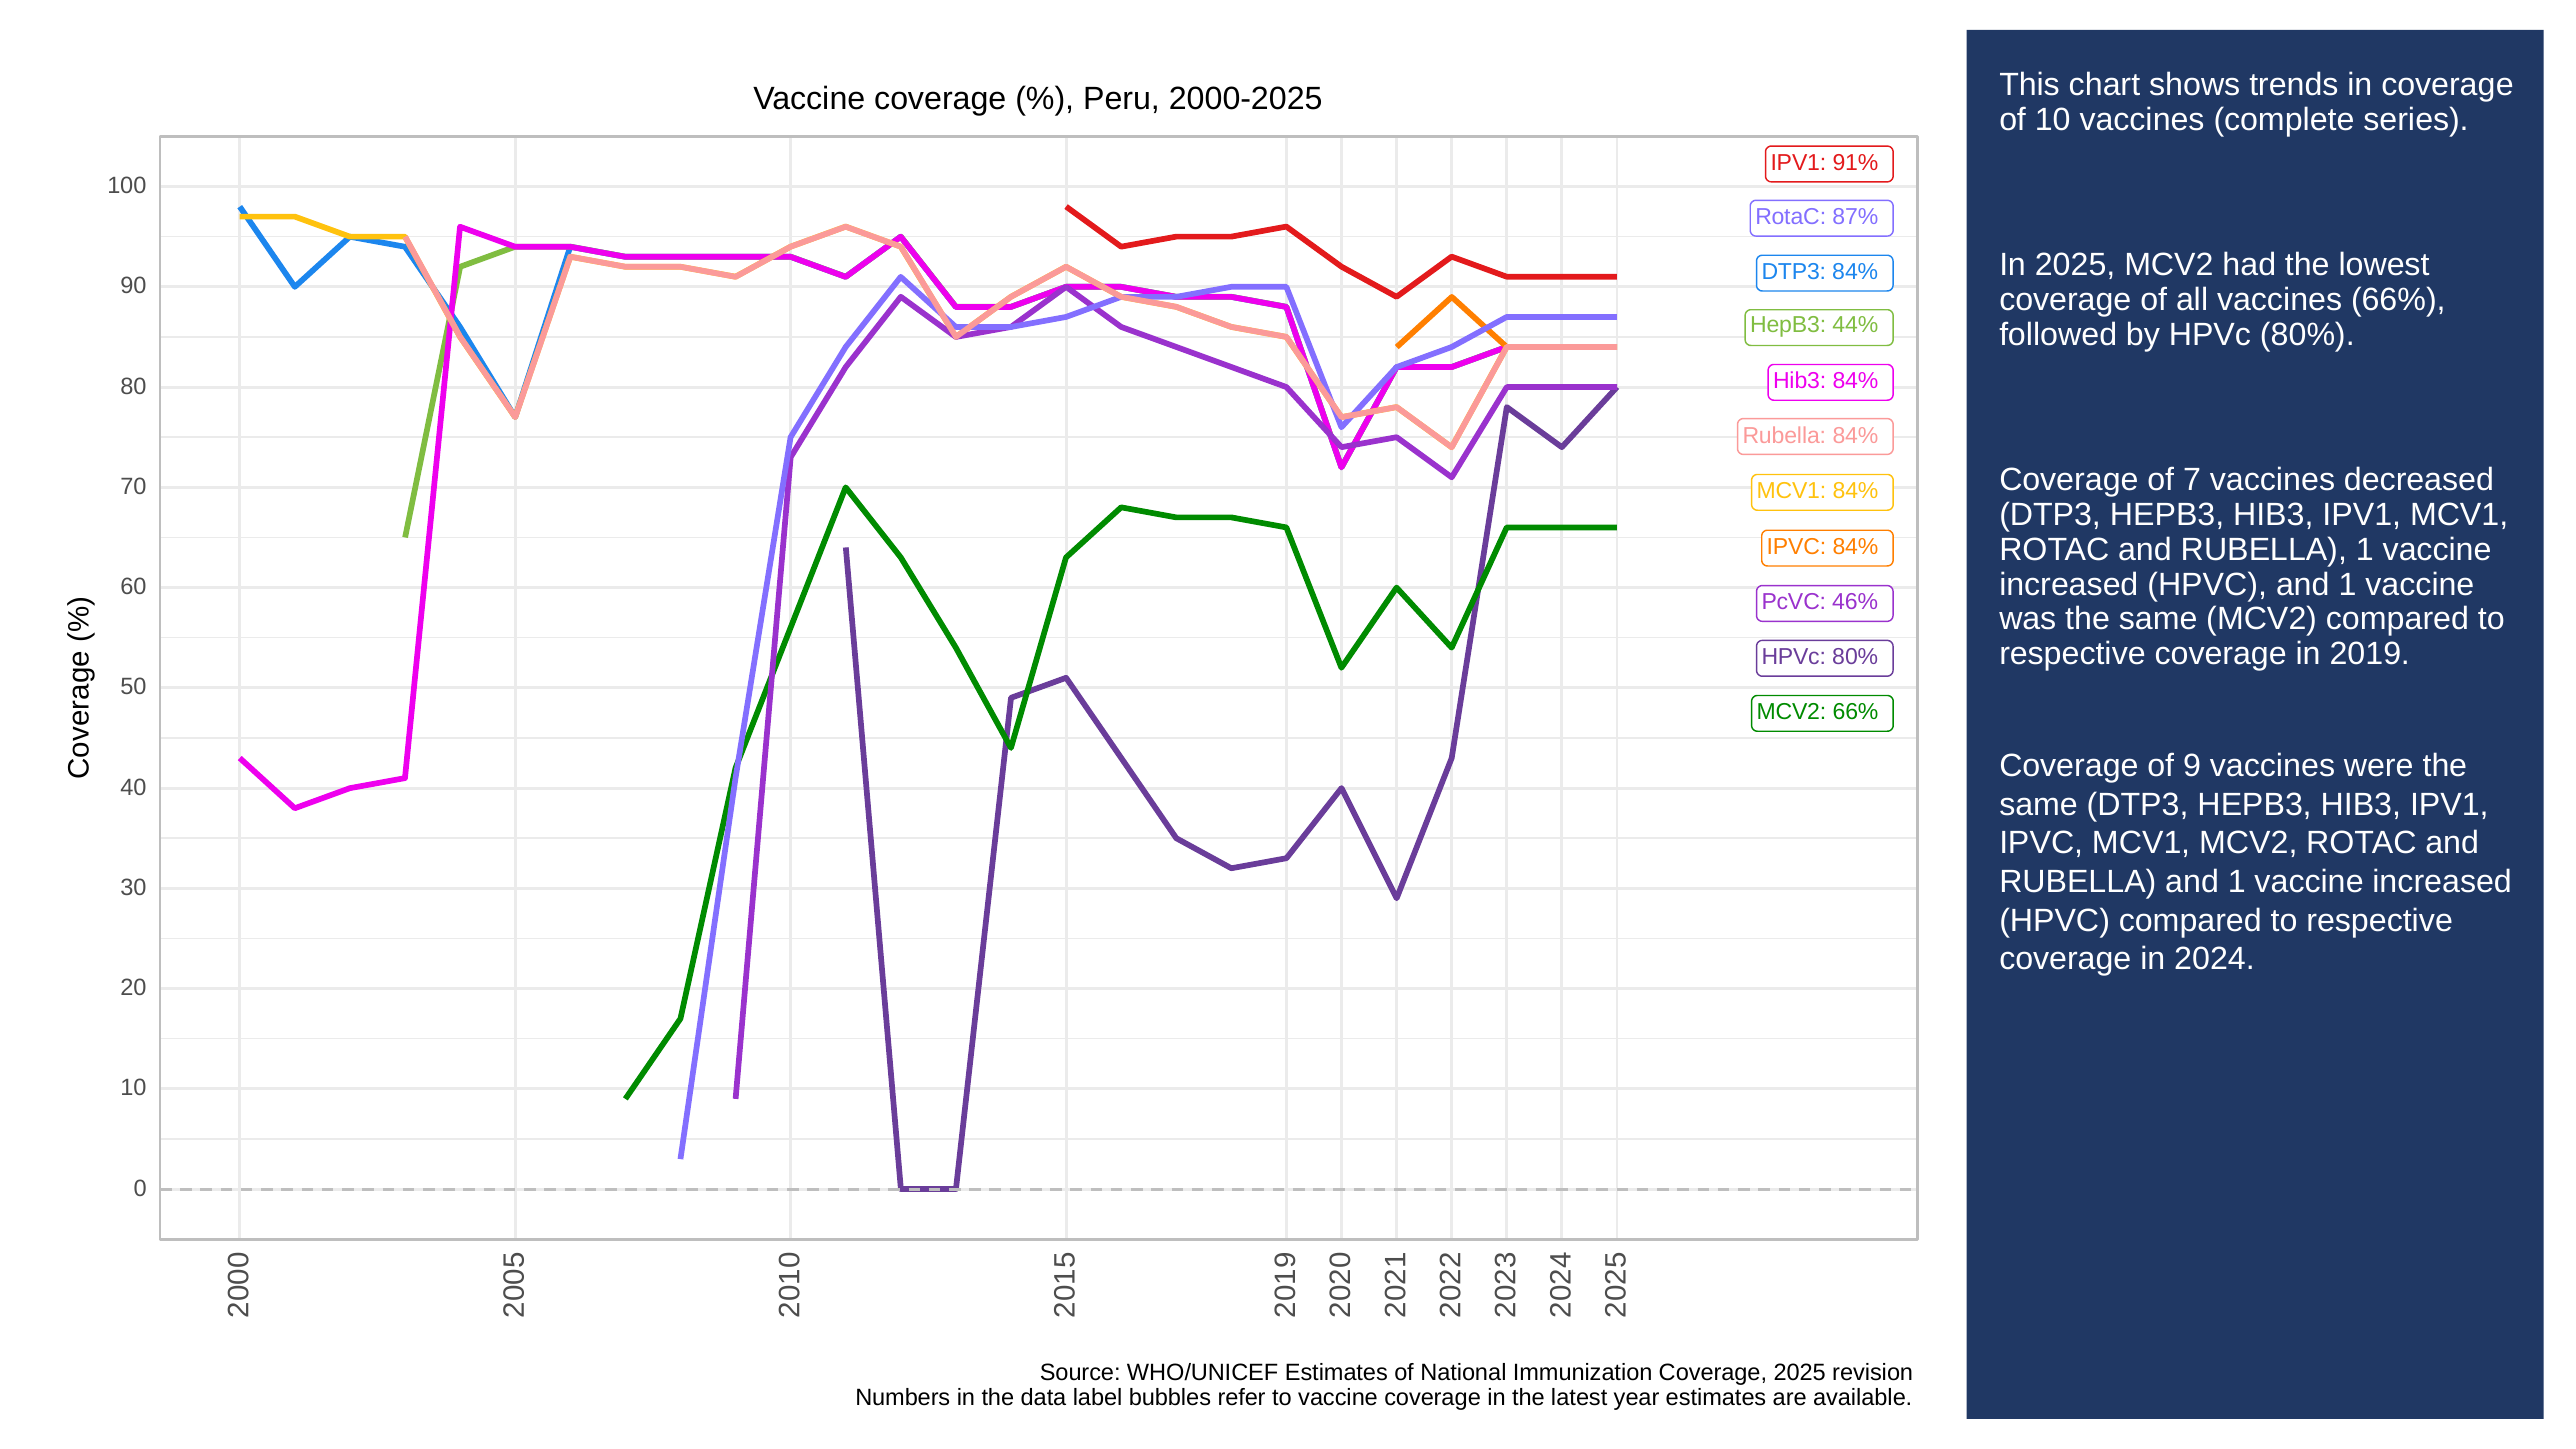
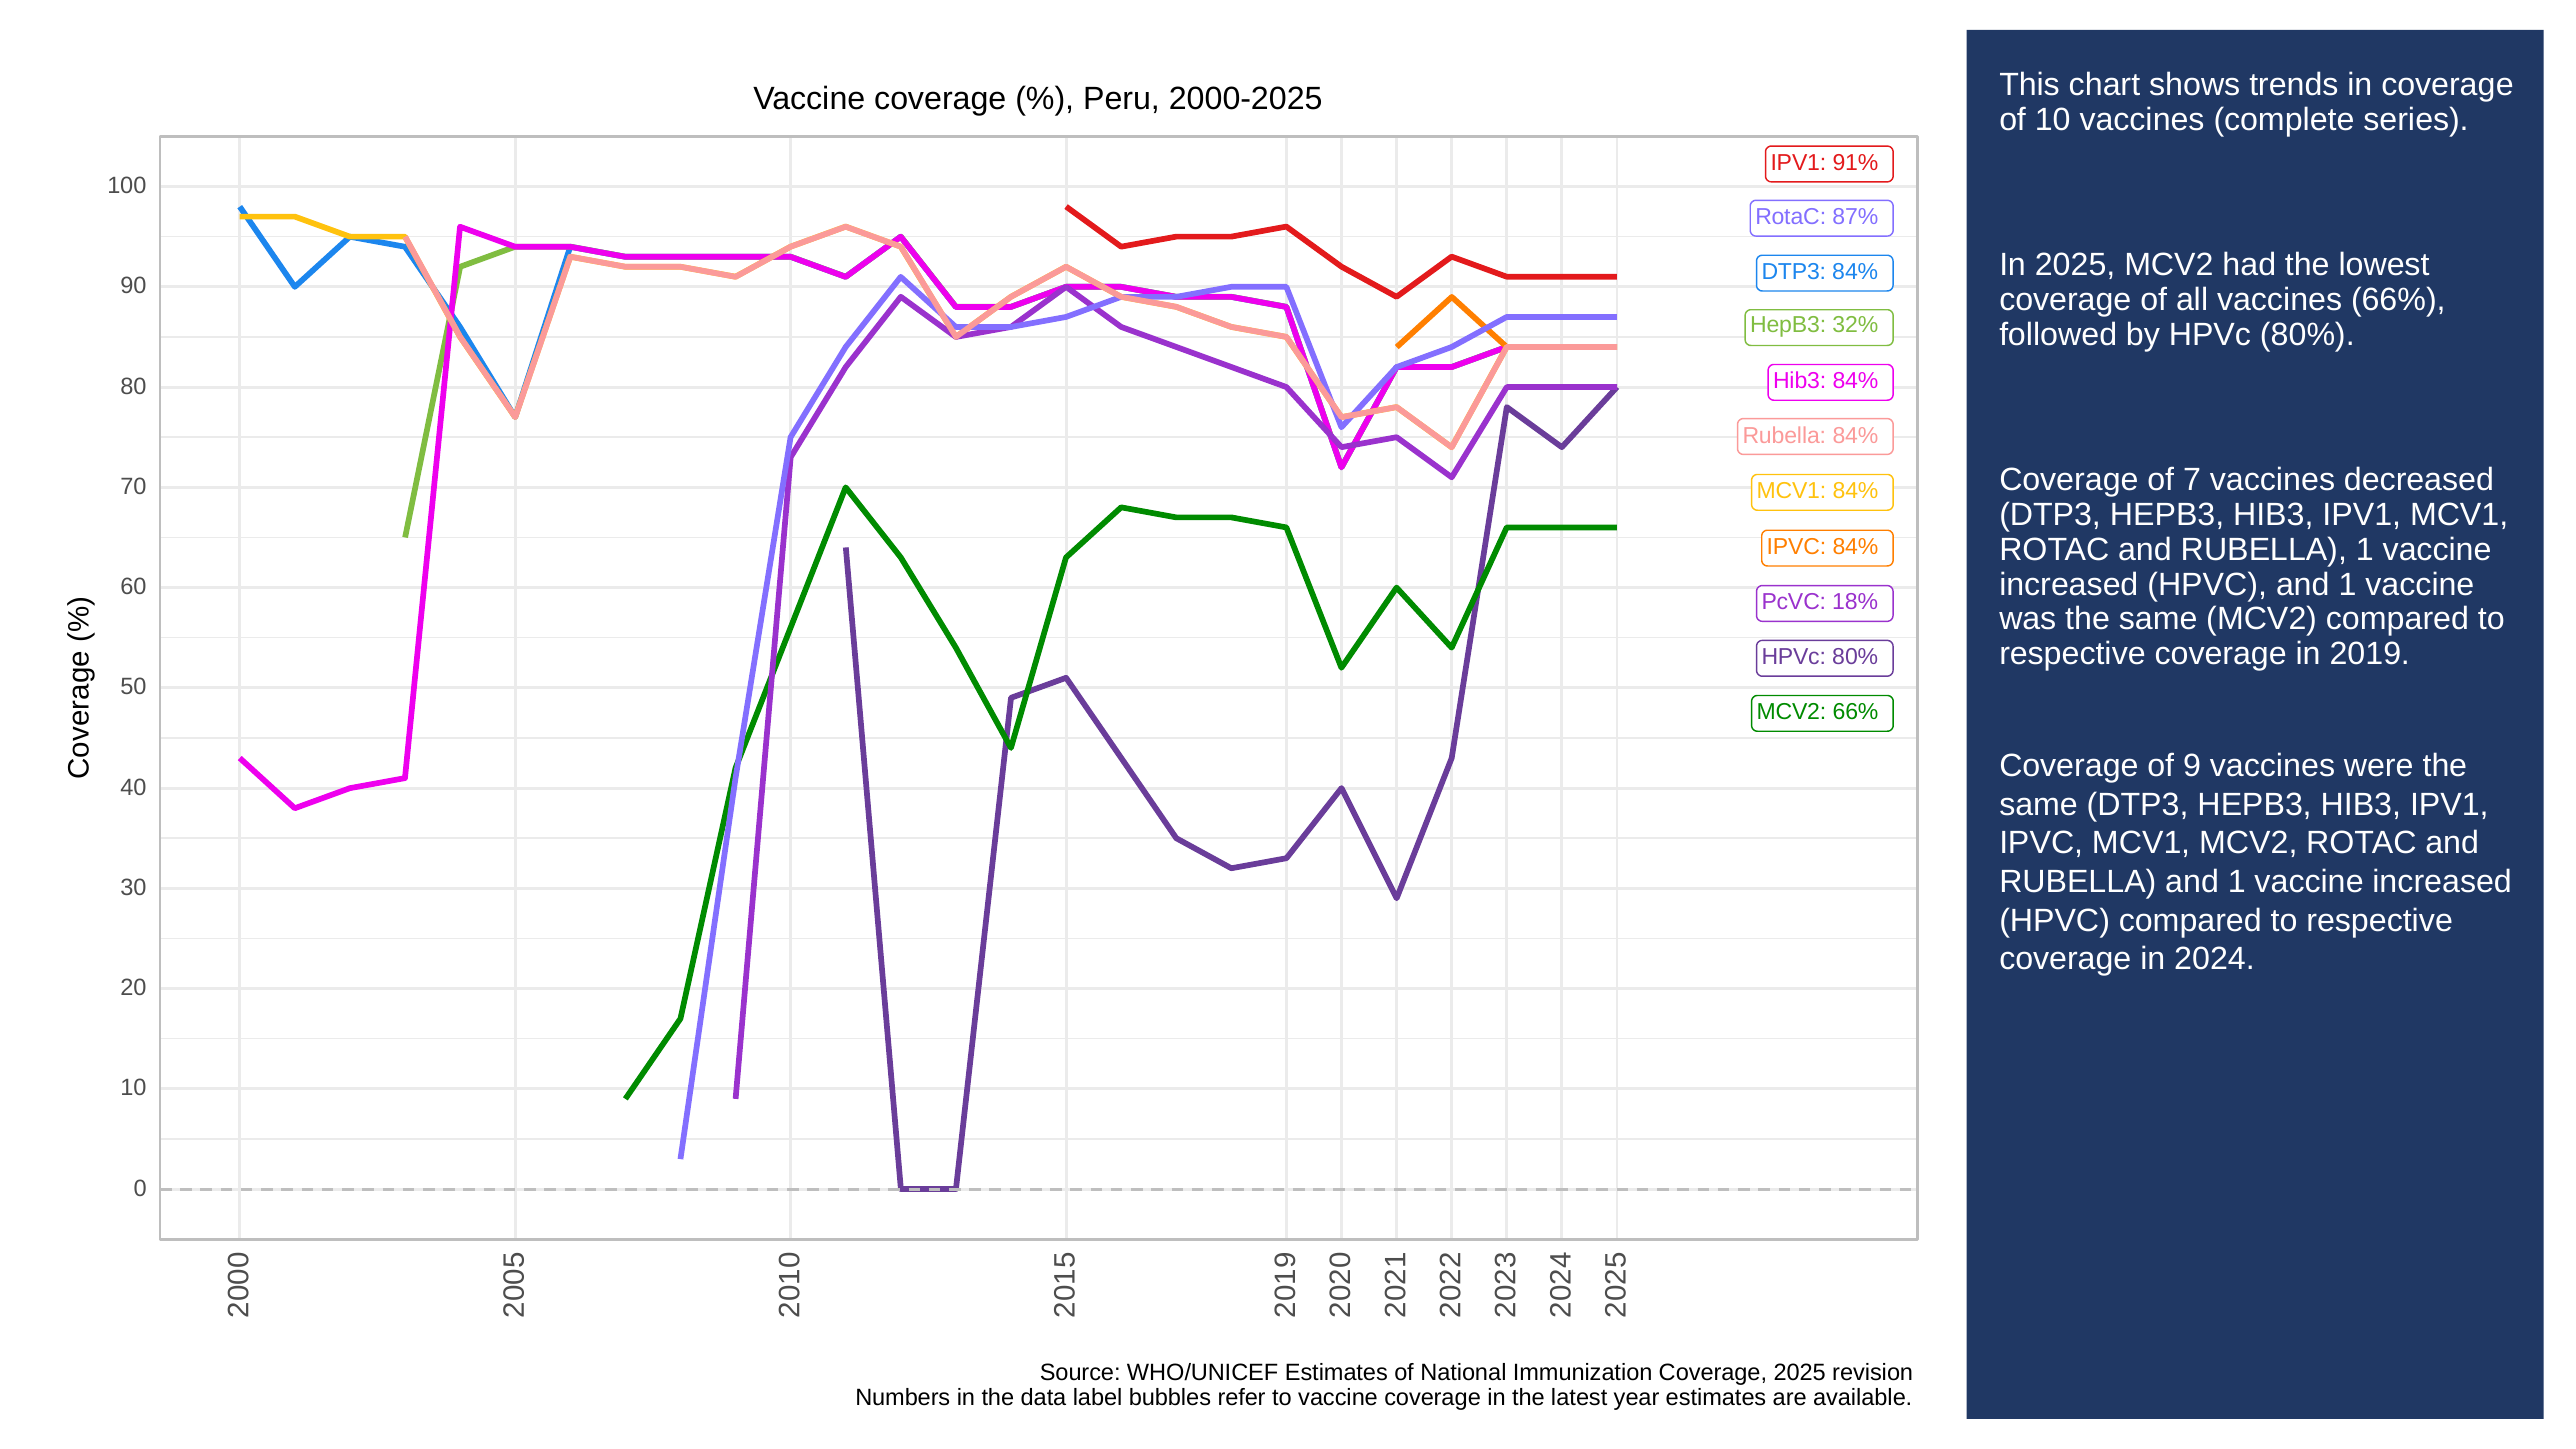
44%: 44% -> 32% (1855, 324)
46%: 46% -> 18% (1855, 602)
